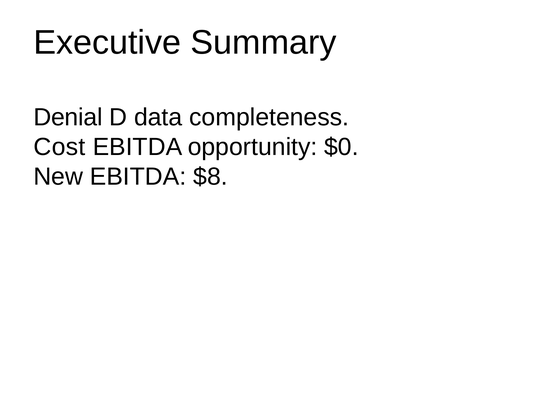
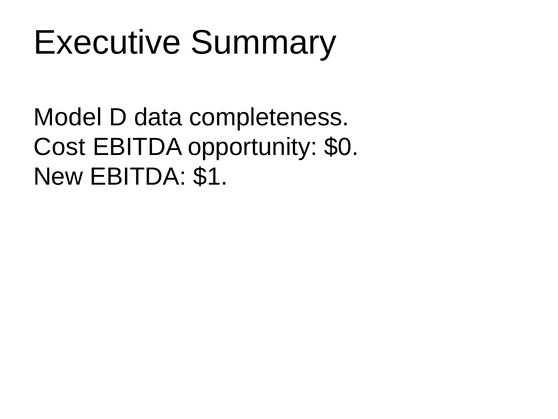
Denial: Denial -> Model (68, 117)
$8: $8 -> $1 (211, 177)
